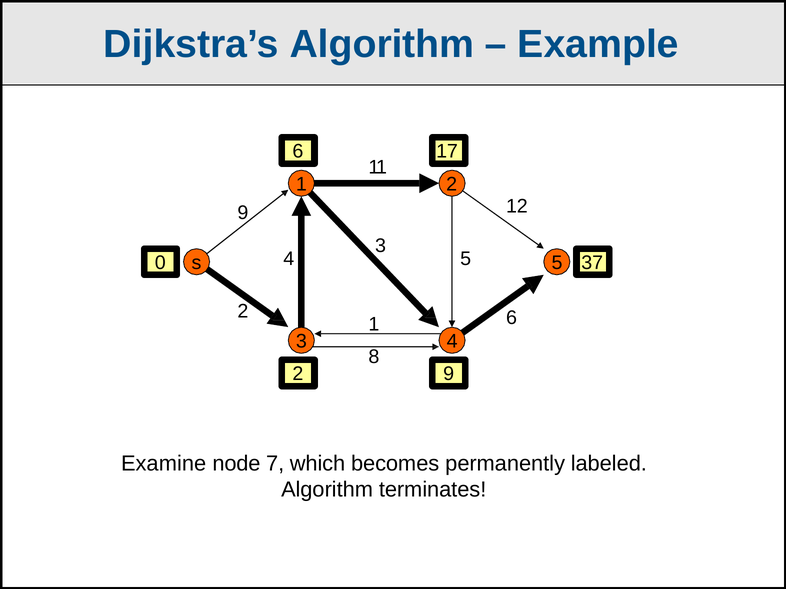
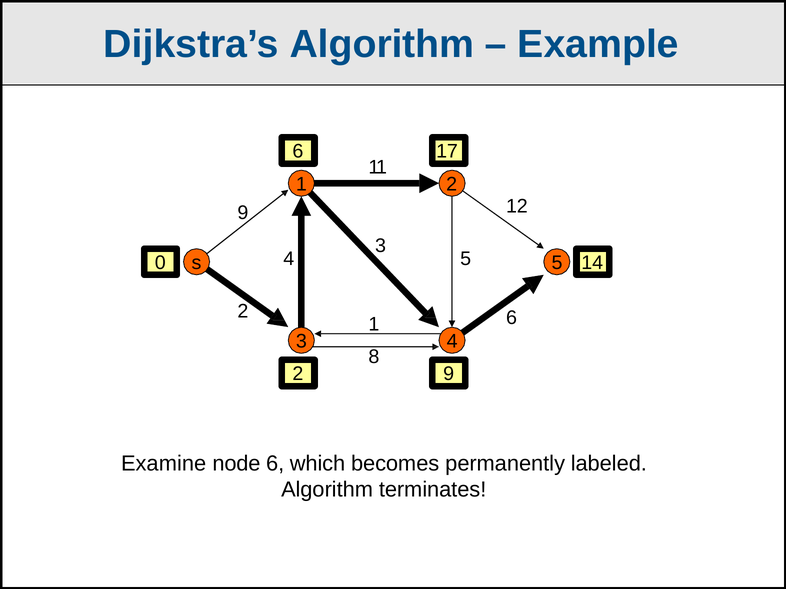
37: 37 -> 14 (592, 263)
node 7: 7 -> 6 (275, 464)
